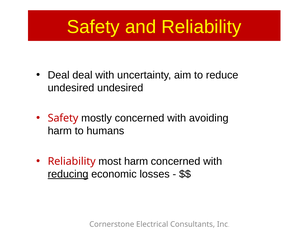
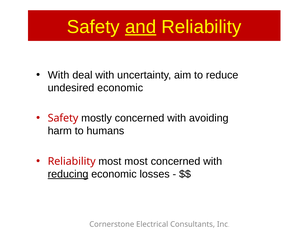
and underline: none -> present (141, 27)
Deal: Deal -> With (59, 75)
undesired undesired: undesired -> economic (120, 88)
most harm: harm -> most (136, 161)
